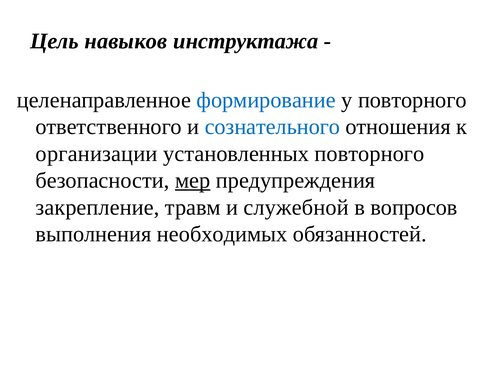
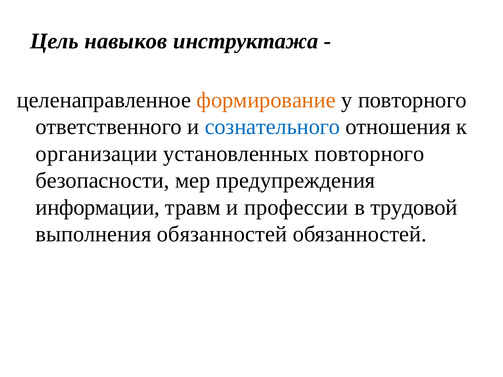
формирование colour: blue -> orange (266, 100)
мер underline: present -> none (193, 181)
закрепление: закрепление -> информации (98, 207)
служебной: служебной -> профессии (296, 207)
вопросов: вопросов -> трудовой (414, 207)
выполнения необходимых: необходимых -> обязанностей (222, 234)
